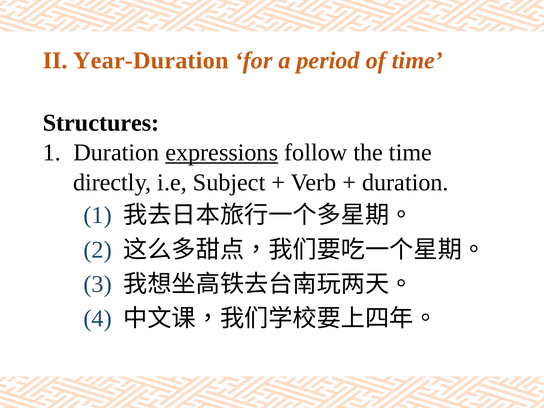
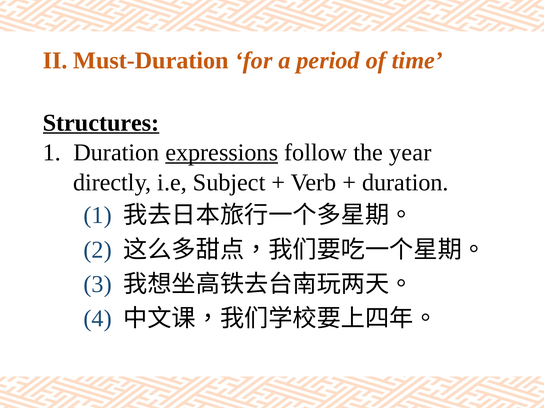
Year-Duration: Year-Duration -> Must-Duration (151, 60)
Structures underline: none -> present (101, 123)
the time: time -> year (410, 153)
